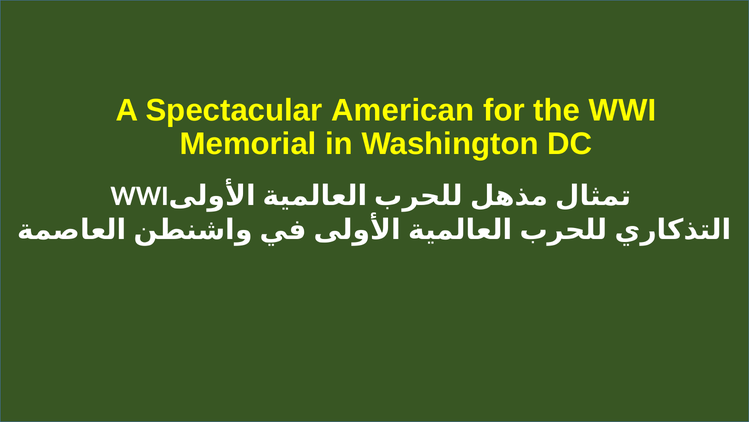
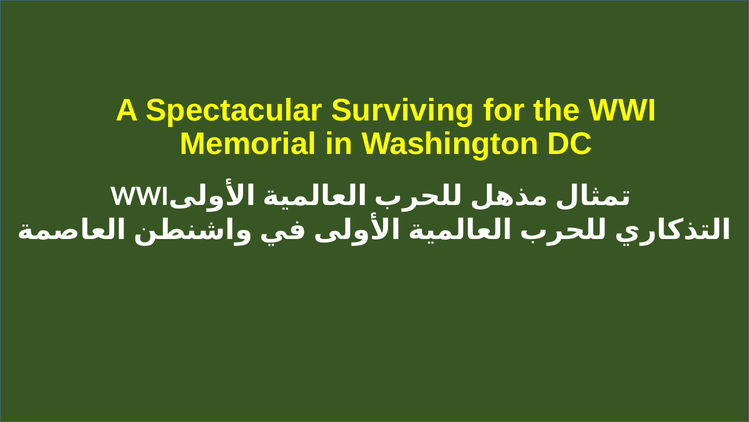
American: American -> Surviving (403, 110)
